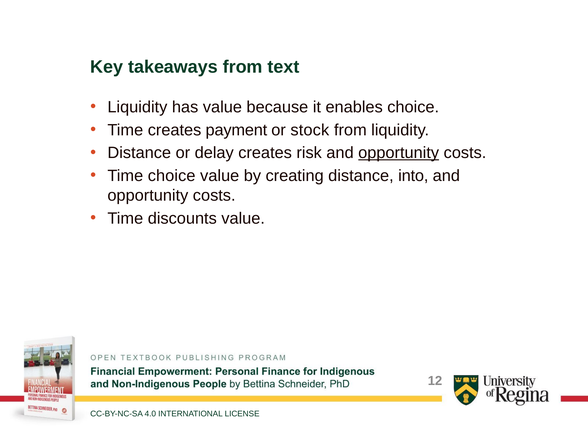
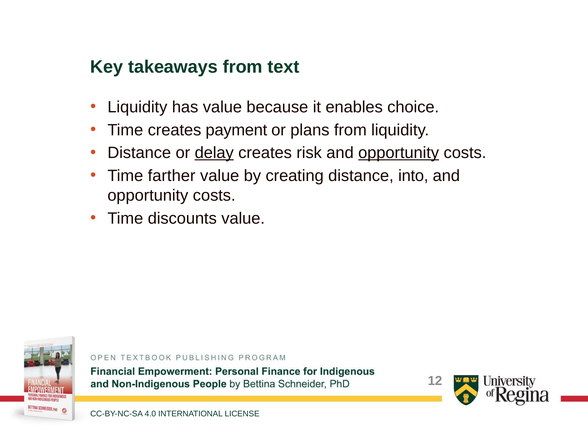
stock: stock -> plans (310, 130)
delay underline: none -> present (214, 153)
Time choice: choice -> farther (172, 176)
